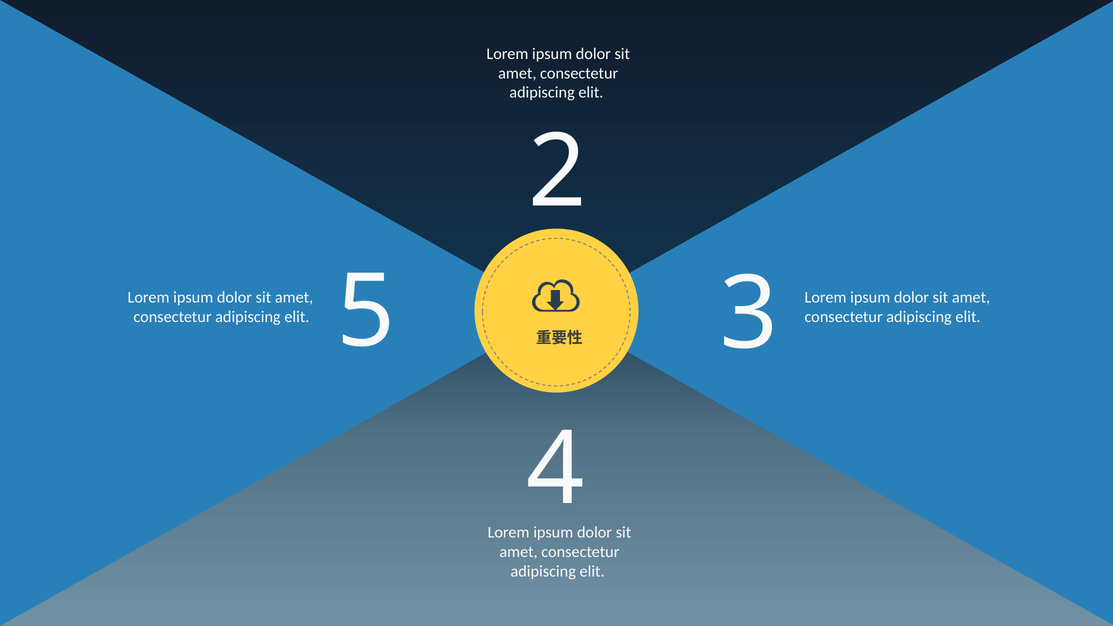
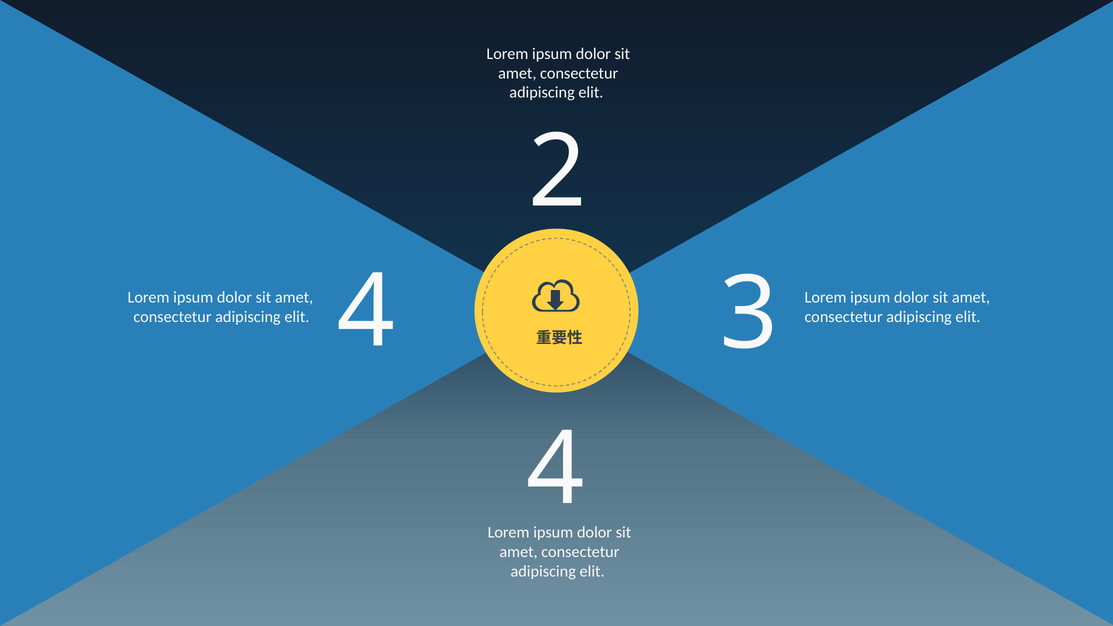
elit 5: 5 -> 4 (366, 312)
